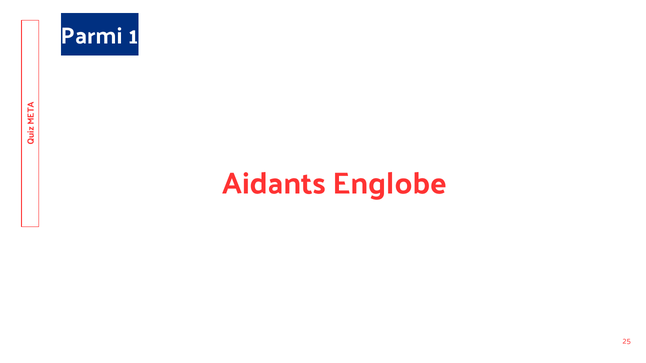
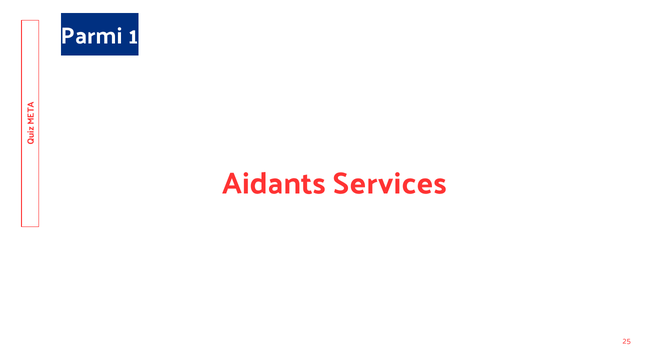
Englobe: Englobe -> Services (390, 184)
